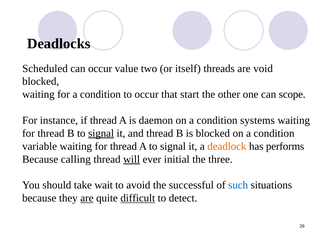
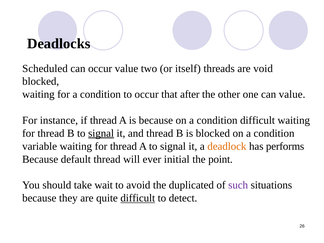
start: start -> after (190, 94)
can scope: scope -> value (292, 94)
is daemon: daemon -> because (156, 120)
condition systems: systems -> difficult (258, 120)
calling: calling -> default (76, 159)
will underline: present -> none (132, 159)
three: three -> point (220, 159)
successful: successful -> duplicated (191, 185)
such colour: blue -> purple (238, 185)
are underline: present -> none (87, 198)
